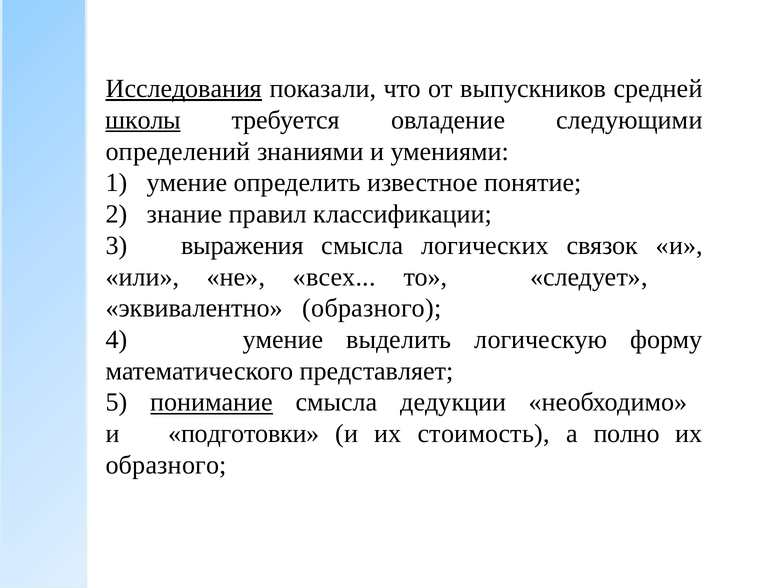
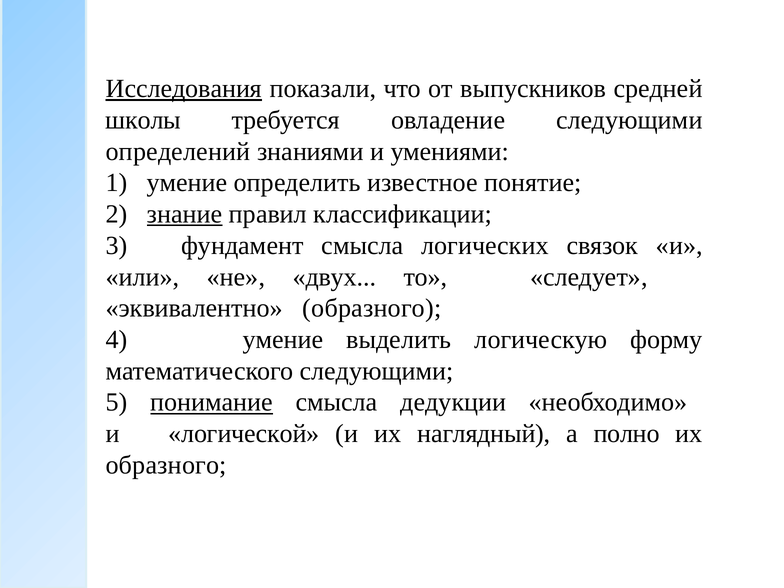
школы underline: present -> none (143, 120)
знание underline: none -> present (185, 214)
выражения: выражения -> фундамент (242, 246)
всех: всех -> двух (334, 277)
математического представляет: представляет -> следующими (377, 371)
подготовки: подготовки -> логической (244, 434)
стоимость: стоимость -> наглядный (484, 434)
